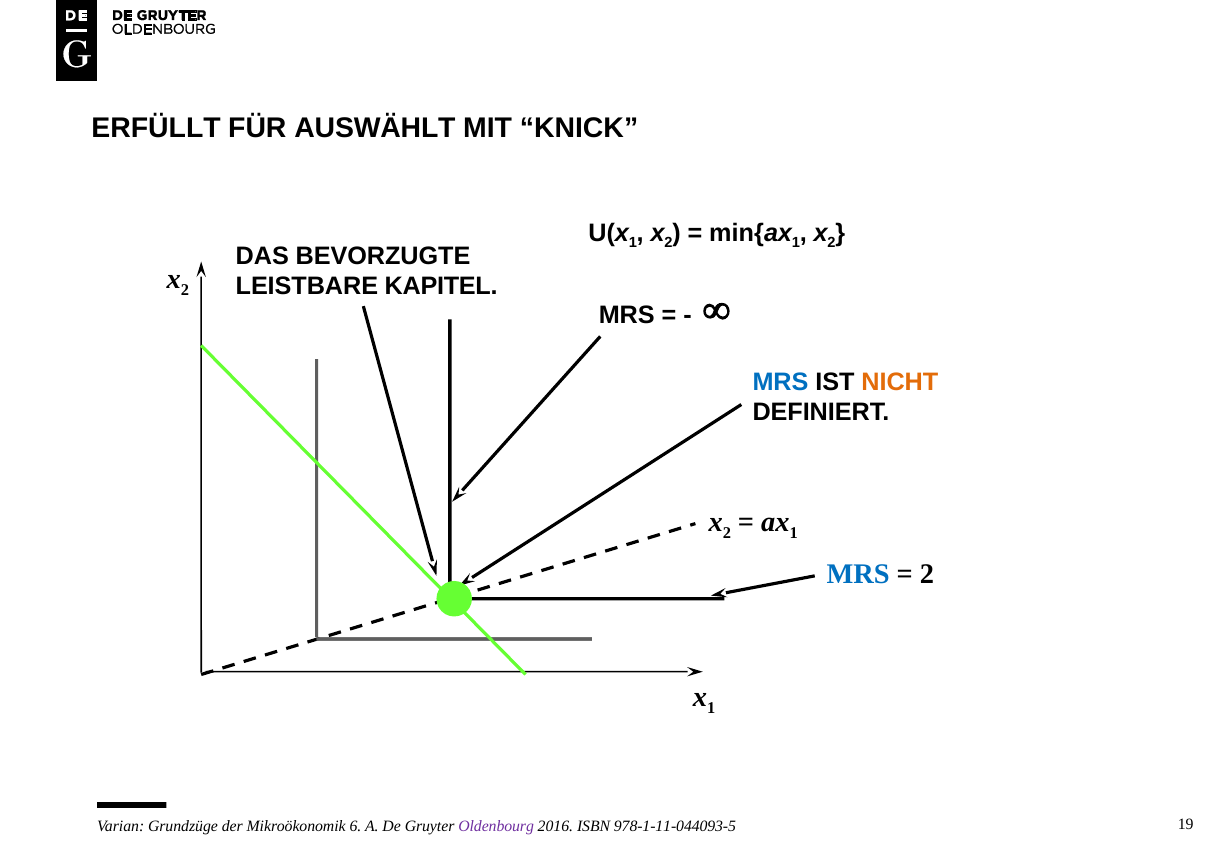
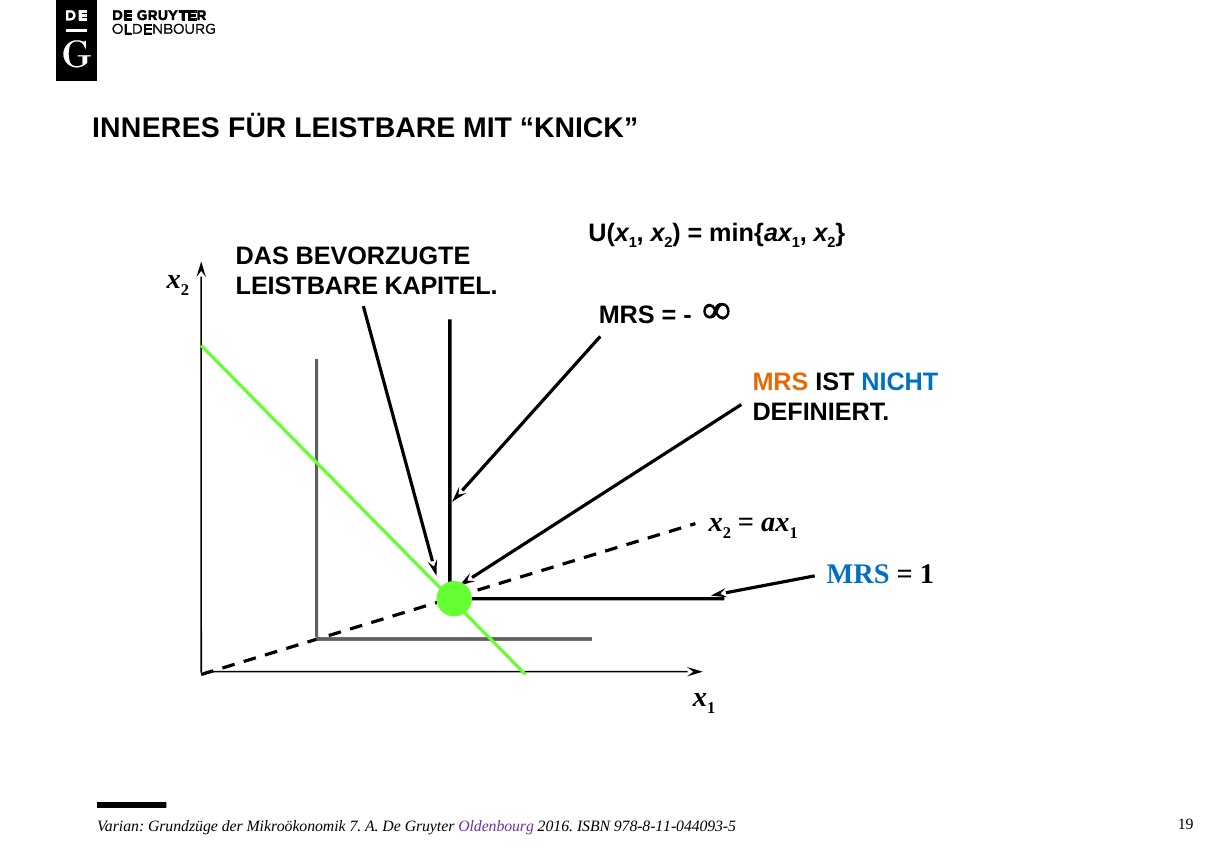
ERFÜLLT: ERFÜLLT -> INNERES (156, 128)
FÜR AUSWÄHLT: AUSWÄHLT -> LEISTBARE (375, 128)
MRS colour: blue -> orange (780, 382)
NICHT colour: orange -> blue (900, 382)
2: 2 -> 1 (927, 574)
6: 6 -> 7 (355, 827)
978-1-11-044093-5: 978-1-11-044093-5 -> 978-8-11-044093-5 (675, 827)
